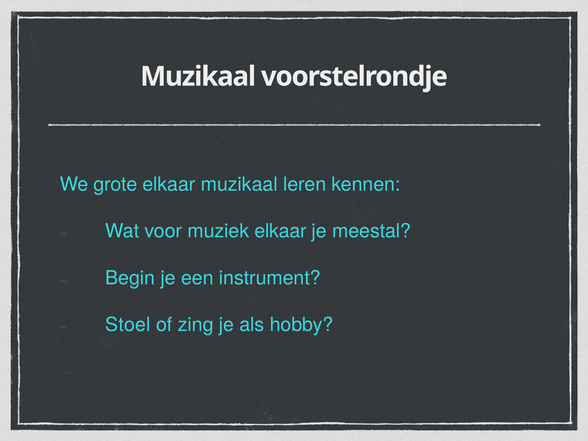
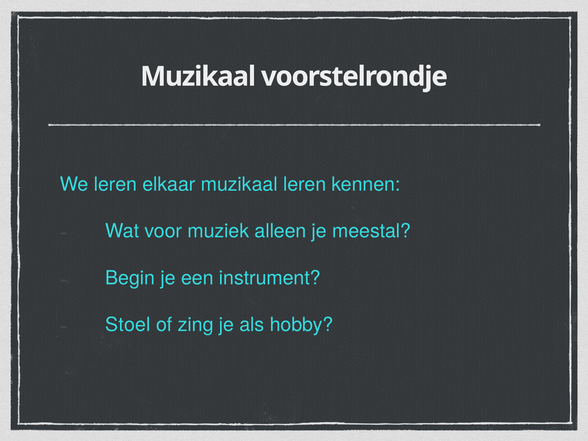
We grote: grote -> leren (115, 184)
muziek elkaar: elkaar -> alleen (280, 231)
